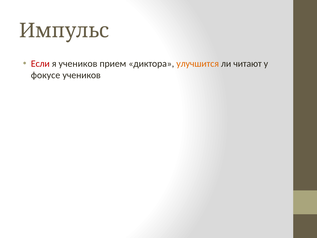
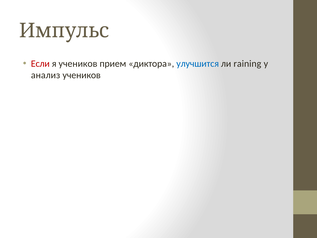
улучшится colour: orange -> blue (198, 64)
читают: читают -> raining (247, 64)
фокусе: фокусе -> анализ (46, 75)
